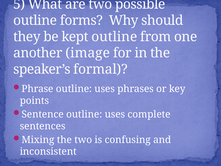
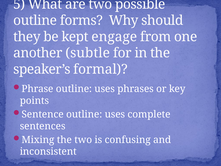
kept outline: outline -> engage (114, 37)
image: image -> subtle (88, 53)
